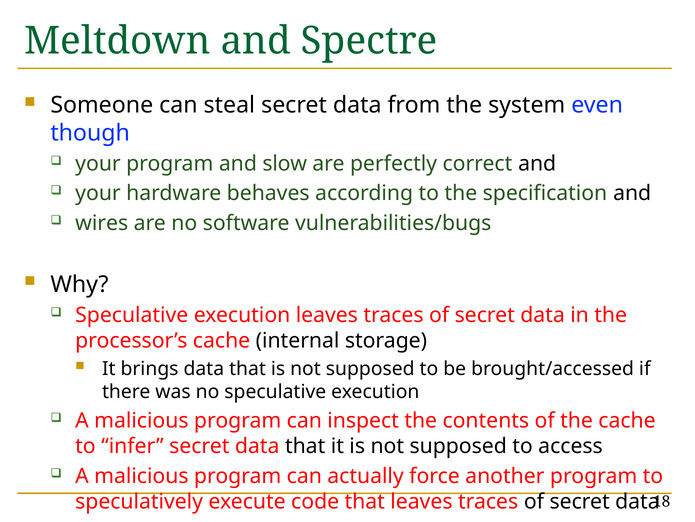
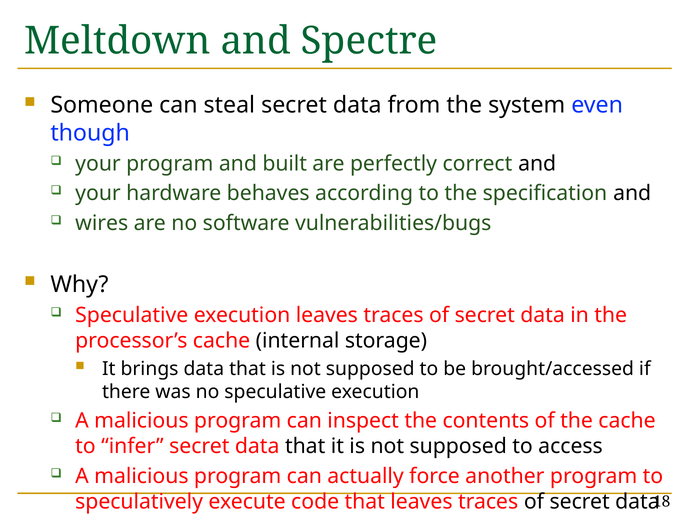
slow: slow -> built (285, 163)
